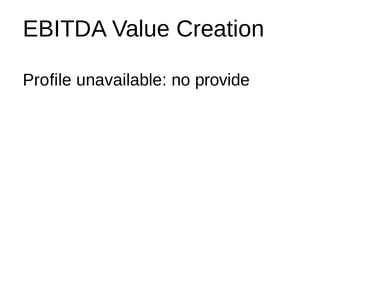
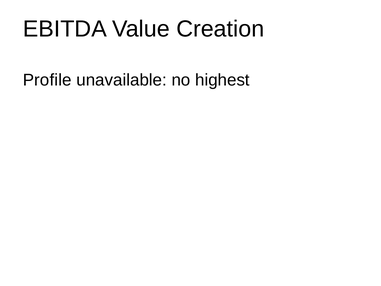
provide: provide -> highest (222, 80)
